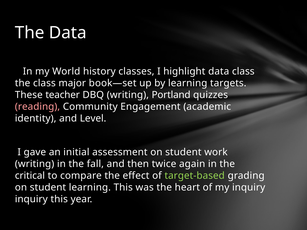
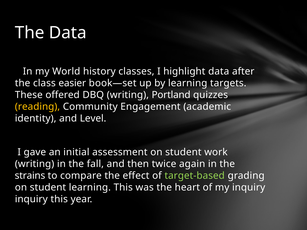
data class: class -> after (243, 72)
major: major -> easier (72, 83)
teacher: teacher -> offered (63, 95)
reading colour: pink -> yellow (37, 107)
critical: critical -> strains (30, 176)
